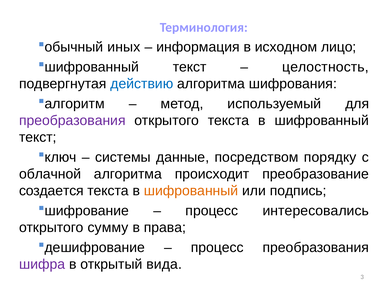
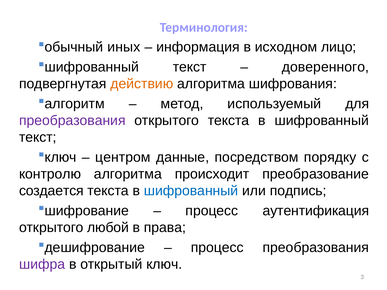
целостность: целостность -> доверенного (325, 67)
действию colour: blue -> orange (142, 84)
системы: системы -> центром (123, 157)
облачной: облачной -> контролю (50, 174)
шифрованный colour: orange -> blue (191, 191)
интересовались: интересовались -> аутентификация (316, 211)
сумму: сумму -> любой (108, 228)
вида: вида -> ключ (164, 264)
